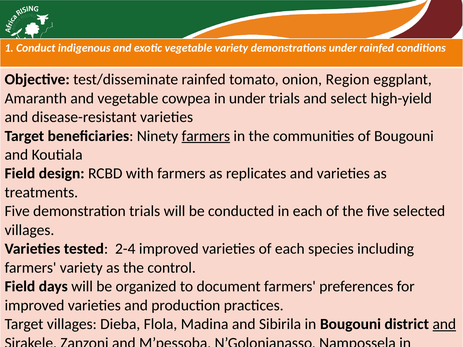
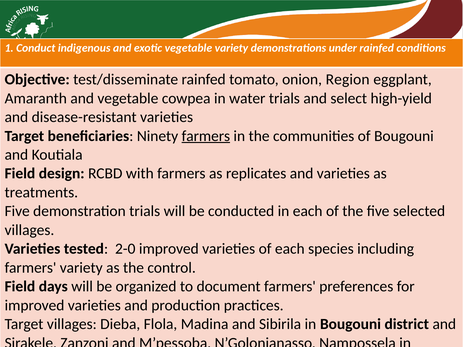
in under: under -> water (247, 98)
2-4: 2-4 -> 2-0 (125, 249)
and underline: present -> none (444, 324)
